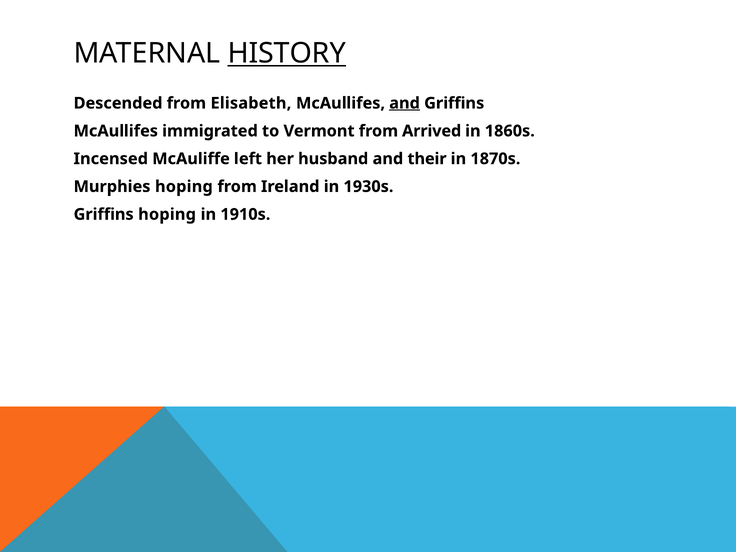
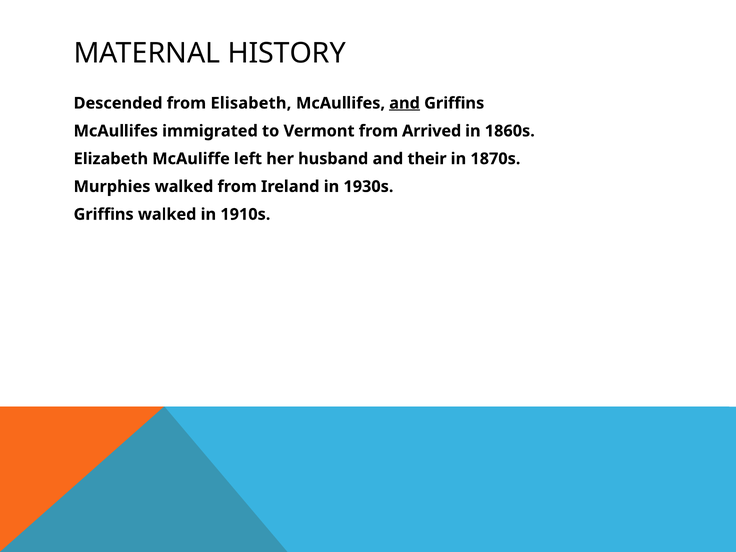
HISTORY underline: present -> none (287, 53)
Incensed: Incensed -> Elizabeth (111, 159)
Murphies hoping: hoping -> walked (184, 187)
Griffins hoping: hoping -> walked (167, 214)
